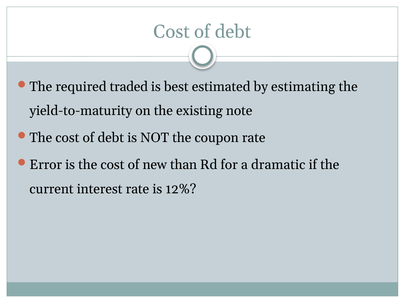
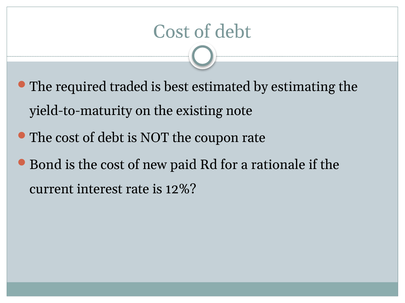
Error: Error -> Bond (46, 165)
than: than -> paid (183, 165)
dramatic: dramatic -> rationale (278, 165)
